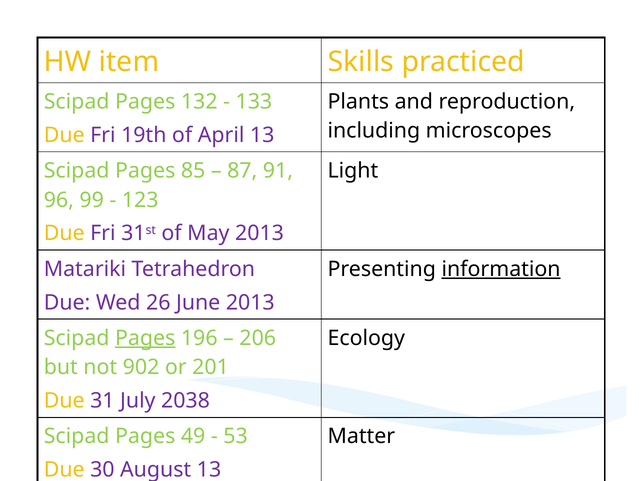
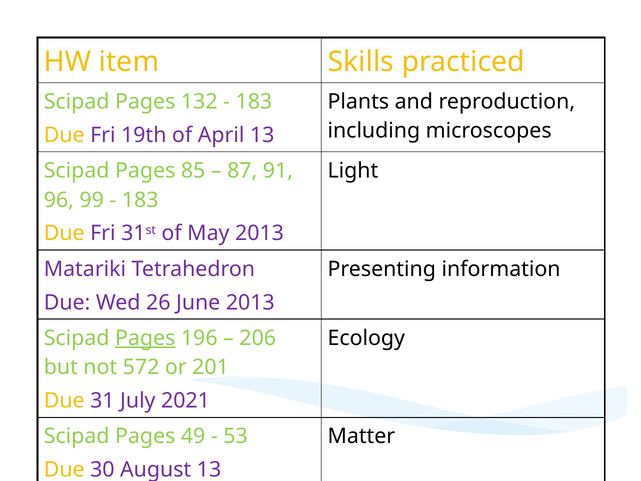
133: 133 -> 183 (254, 102)
123: 123 -> 183 (140, 200)
information underline: present -> none (501, 269)
902: 902 -> 572 (141, 367)
2038: 2038 -> 2021 (185, 401)
